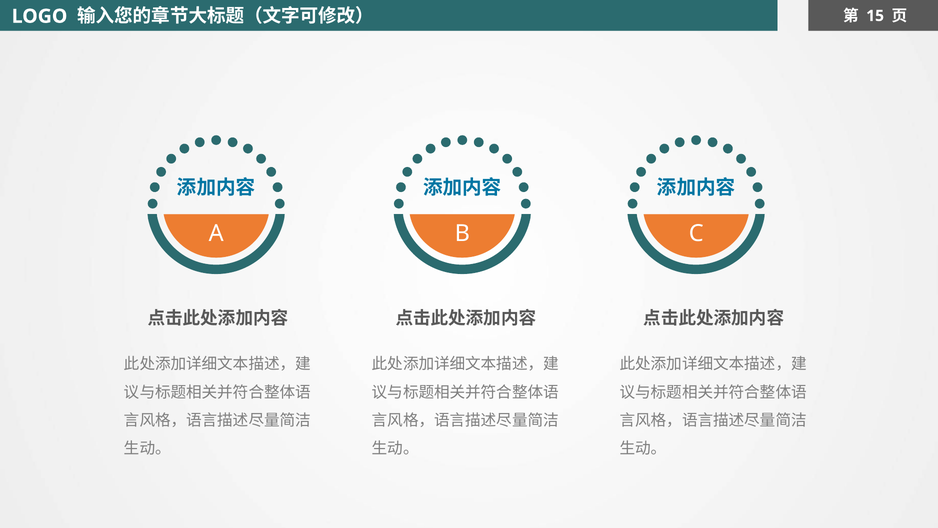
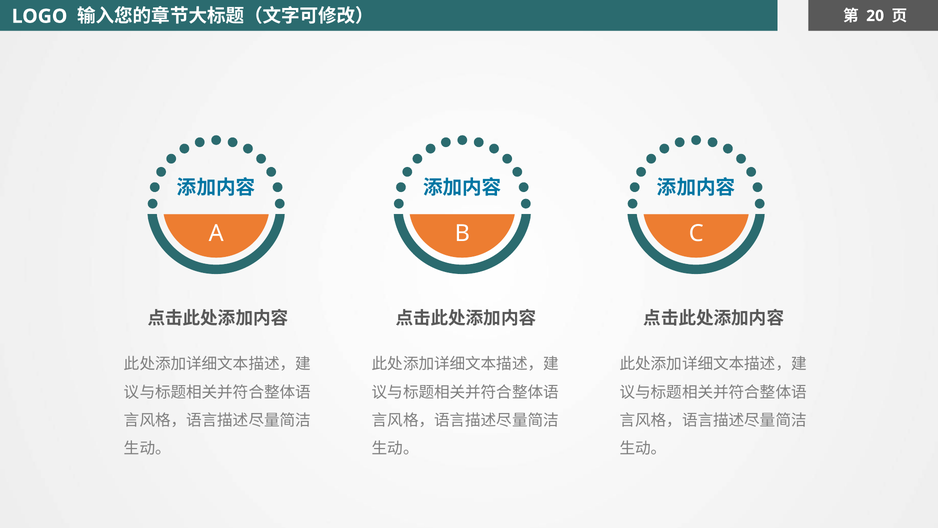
15: 15 -> 20 (875, 16)
